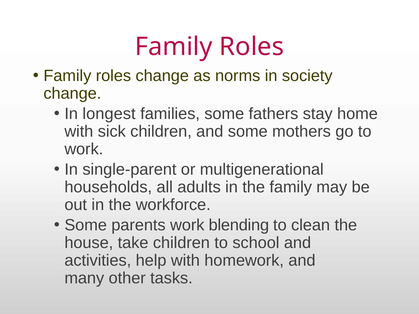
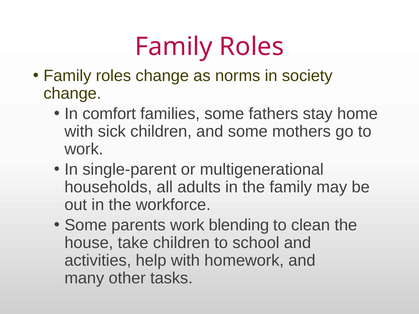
longest: longest -> comfort (109, 114)
